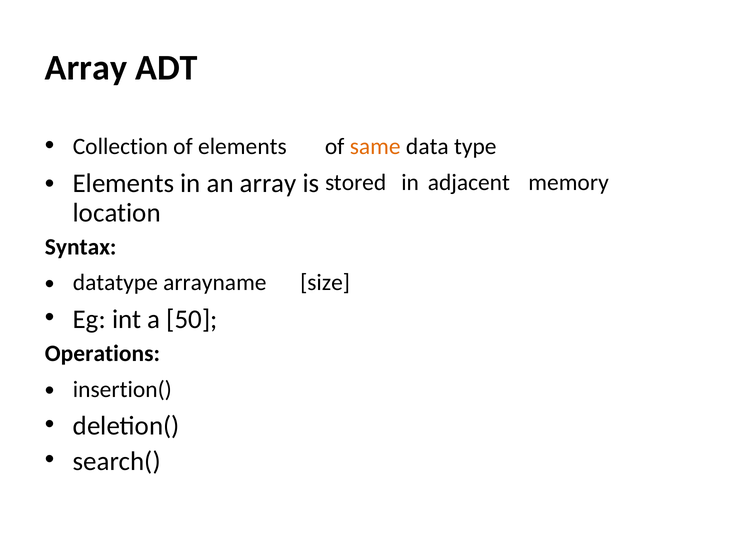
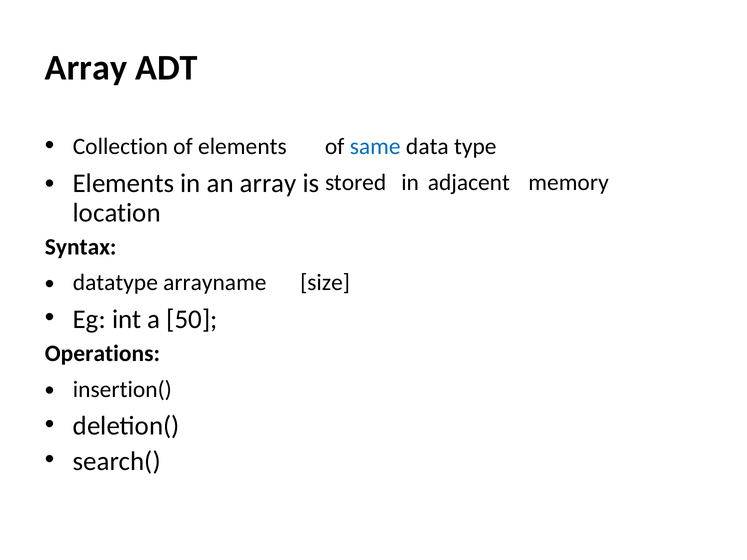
same colour: orange -> blue (375, 147)
